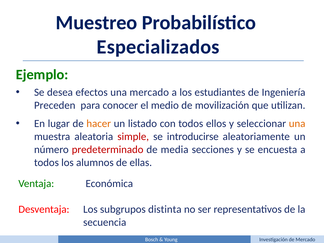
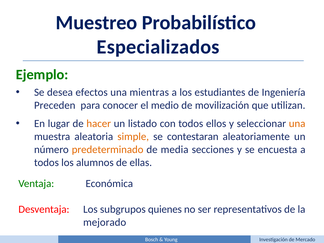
una mercado: mercado -> mientras (149, 92)
simple colour: red -> orange (133, 137)
introducirse: introducirse -> contestaran (193, 137)
predeterminado colour: red -> orange (108, 150)
distinta: distinta -> quienes (165, 209)
secuencia: secuencia -> mejorado (105, 222)
